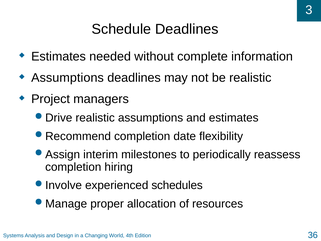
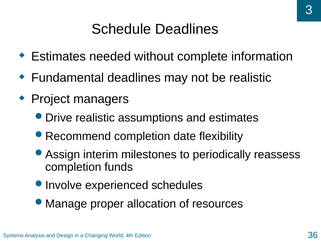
Assumptions: Assumptions -> Fundamental (68, 78)
hiring: hiring -> funds (119, 167)
